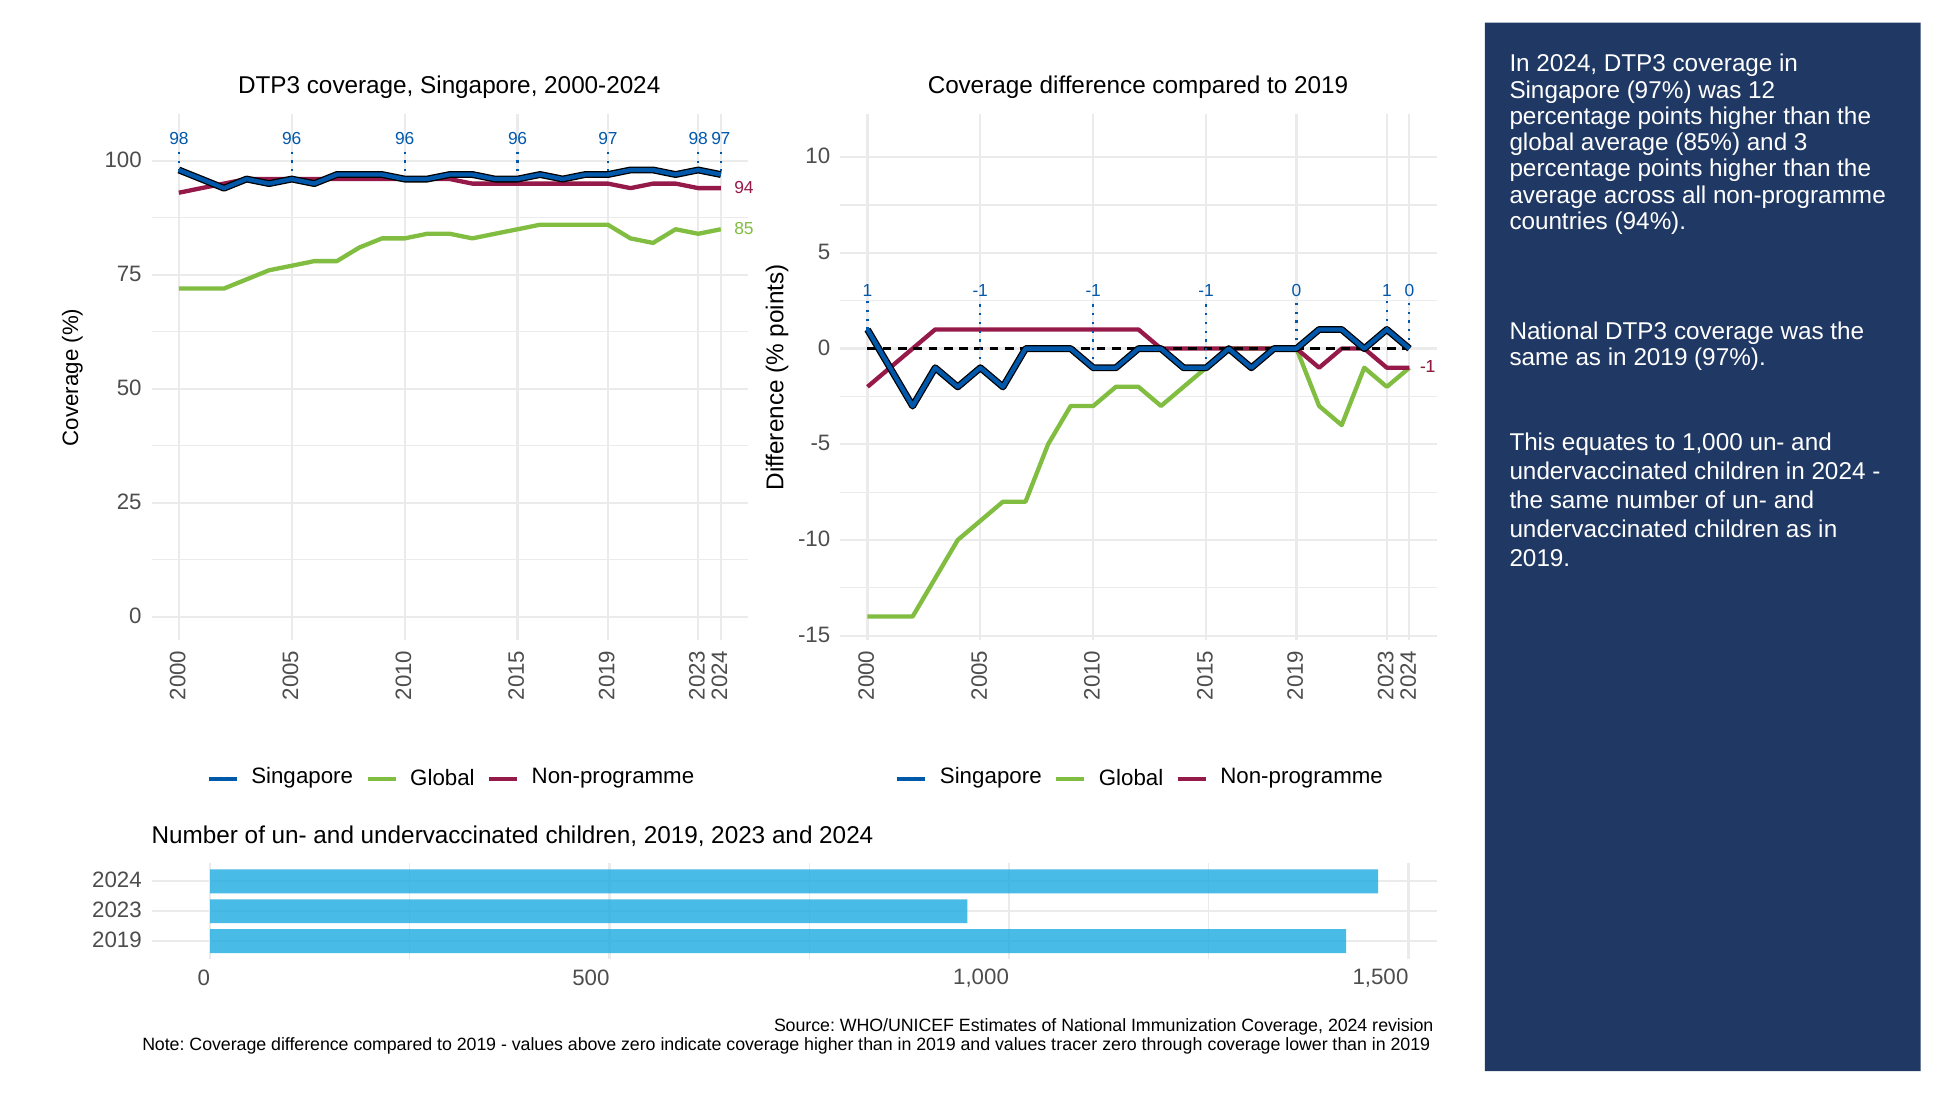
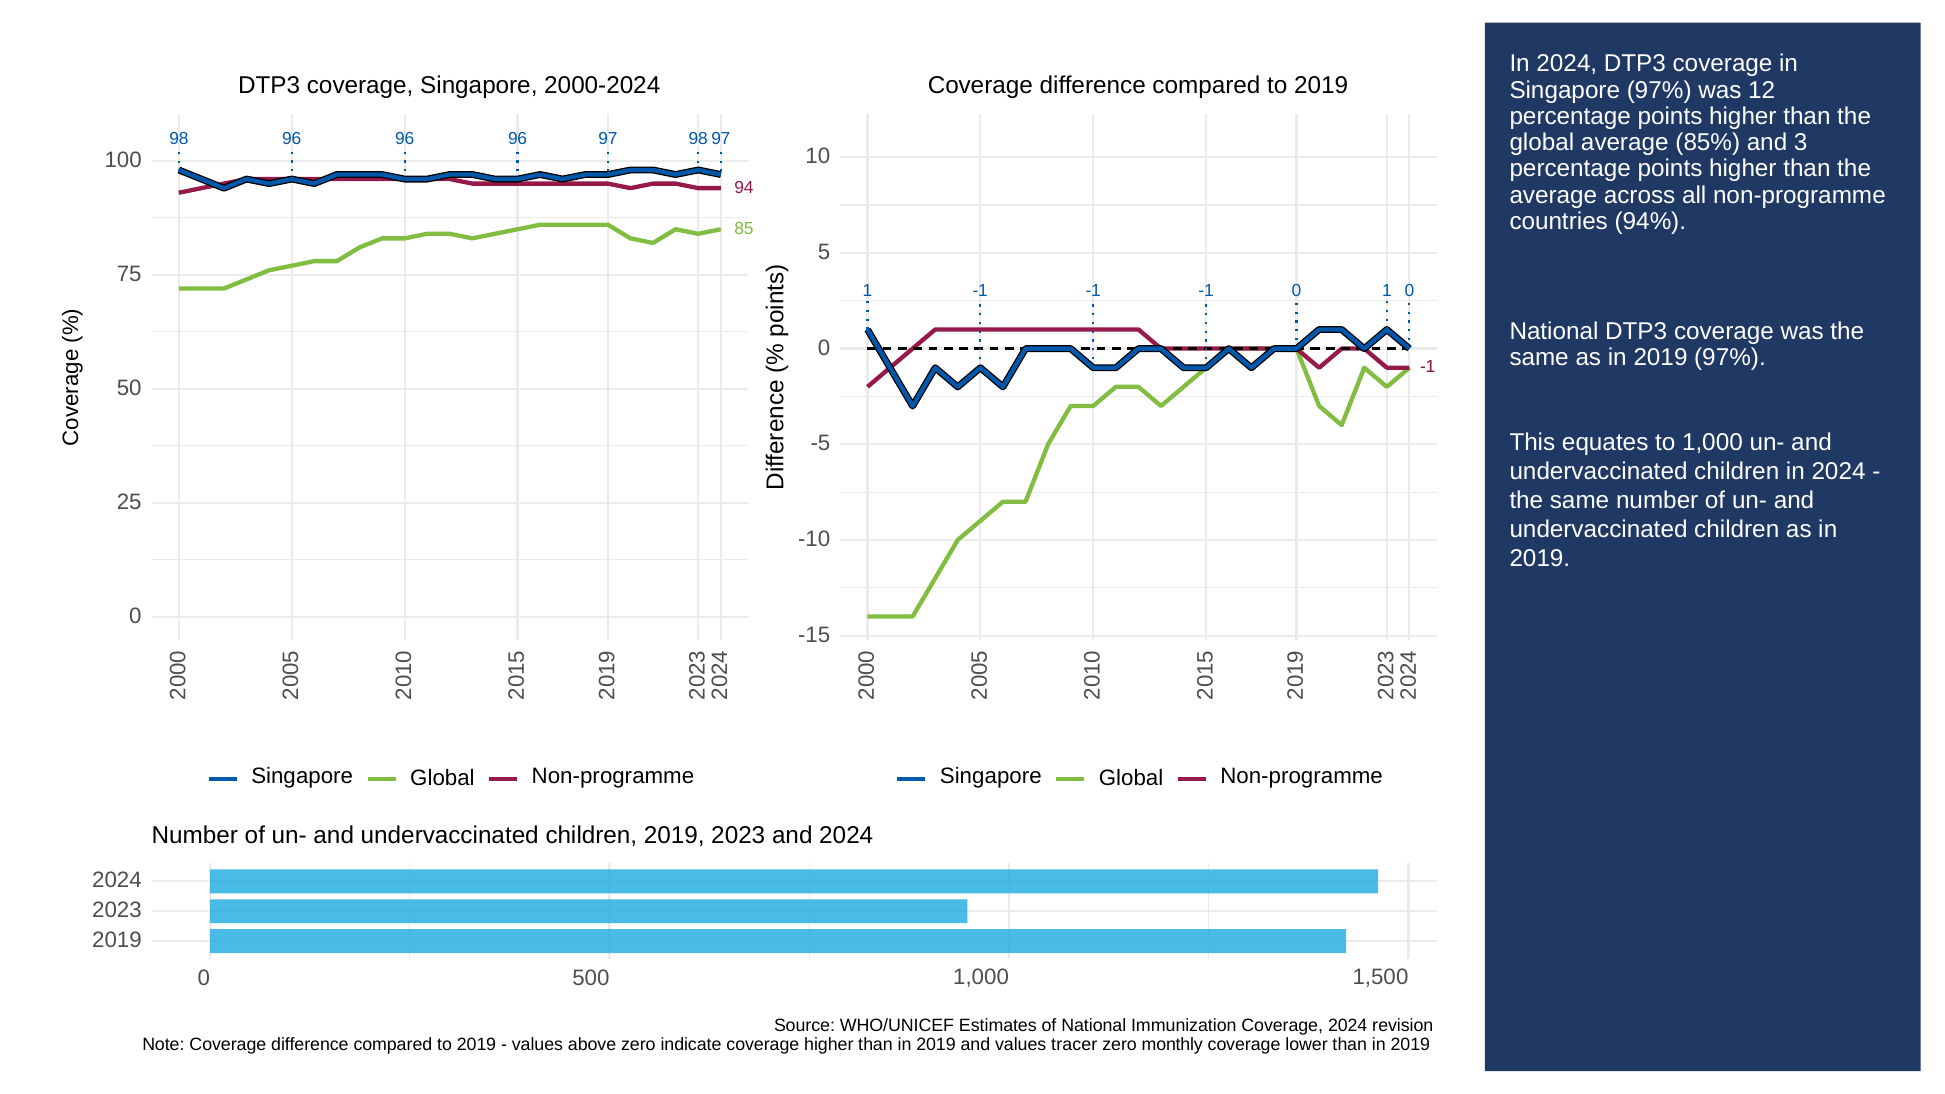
through: through -> monthly (1172, 1045)
